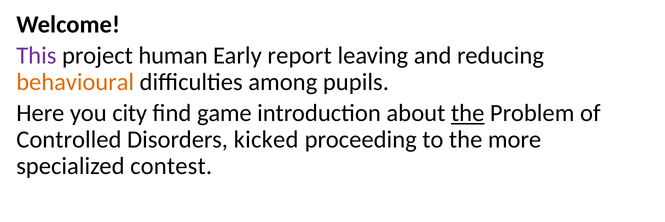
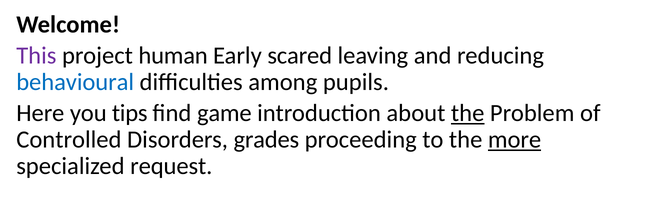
report: report -> scared (300, 55)
behavioural colour: orange -> blue (75, 82)
city: city -> tips (130, 113)
kicked: kicked -> grades (266, 139)
more underline: none -> present (515, 139)
contest: contest -> request (171, 166)
